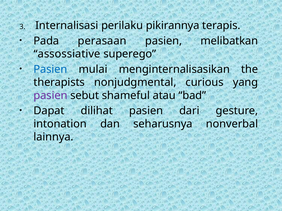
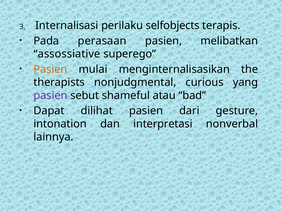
pikirannya: pikirannya -> selfobjects (173, 26)
Pasien colour: blue -> orange (50, 69)
seharusnya: seharusnya -> interpretasi (163, 124)
